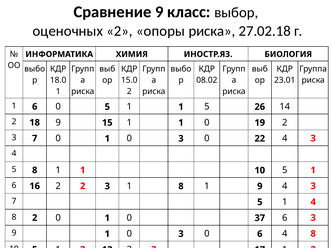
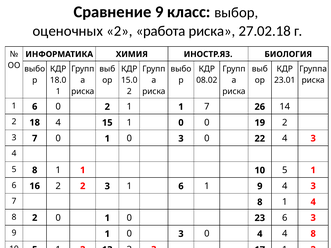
опоры: опоры -> работа (161, 31)
0 5: 5 -> 2 (107, 107)
1 5: 5 -> 7 (207, 107)
18 9: 9 -> 4 (58, 123)
15 1 1: 1 -> 0 (181, 123)
3 1 8: 8 -> 6 (181, 186)
7 5: 5 -> 8 (260, 202)
37: 37 -> 23 (260, 218)
0 6: 6 -> 4 (260, 234)
